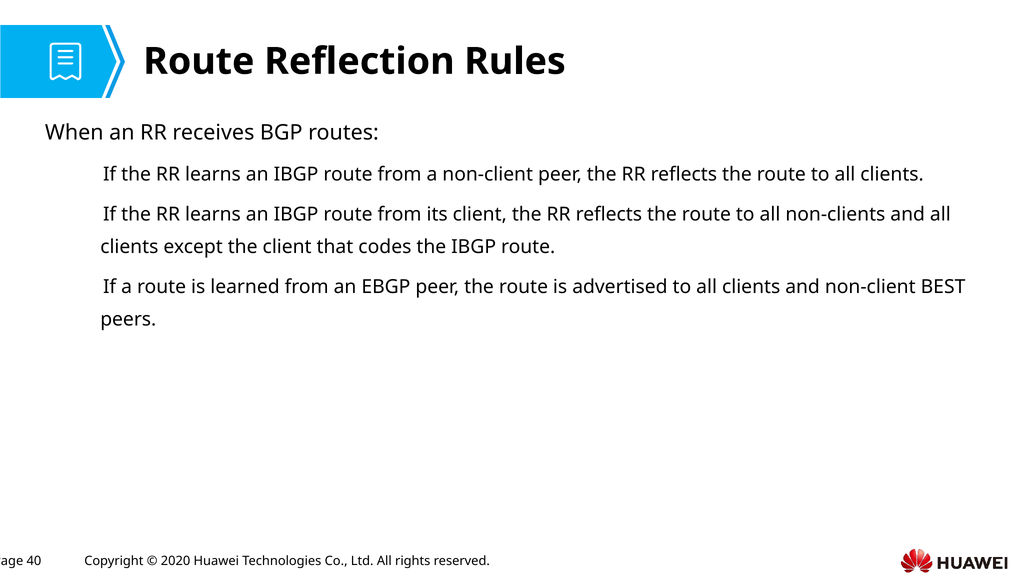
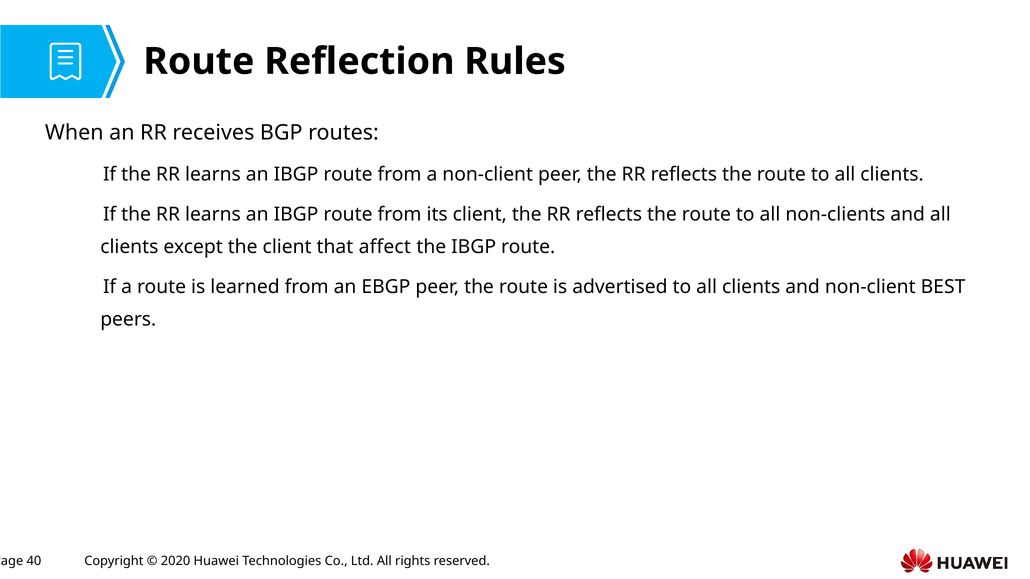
codes: codes -> affect (385, 247)
